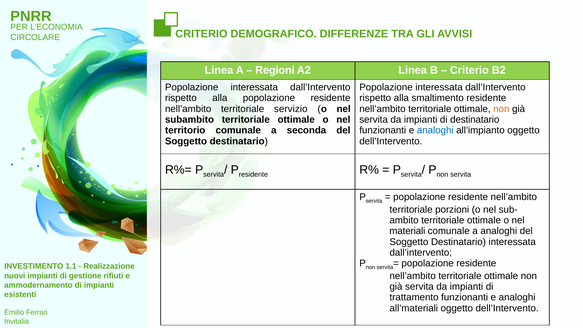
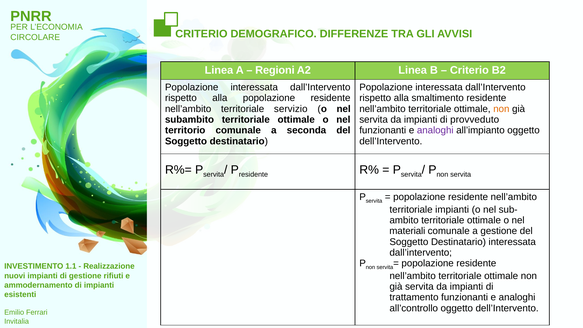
di destinatario: destinatario -> provveduto (475, 120)
analoghi colour: blue -> purple (435, 130)
territoriale porzioni: porzioni -> impianti (452, 209)
a analoghi: analoghi -> gestione (499, 231)
all’materiali: all’materiali -> all’controllo (414, 308)
